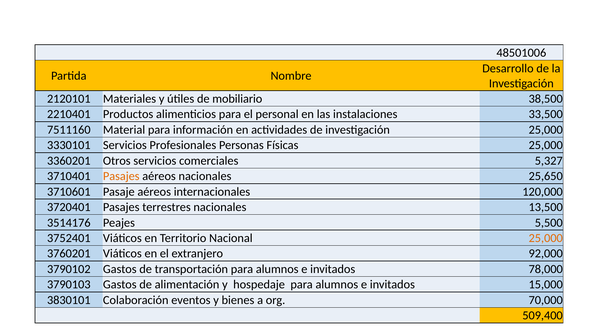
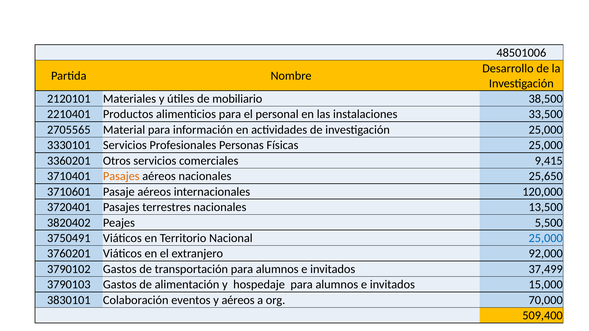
7511160: 7511160 -> 2705565 (69, 130)
5,327: 5,327 -> 9,415 (549, 161)
3514176: 3514176 -> 3820402 (69, 223)
3752401: 3752401 -> 3750491 (69, 238)
25,000 colour: orange -> blue (546, 238)
78,000: 78,000 -> 37,499 (546, 269)
y bienes: bienes -> aéreos (238, 300)
